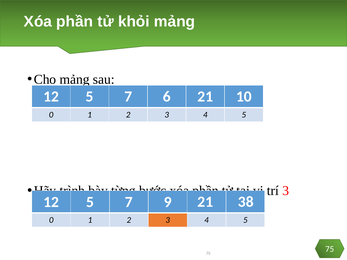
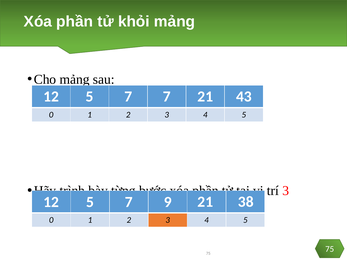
7 6: 6 -> 7 (167, 97)
10: 10 -> 43 (244, 97)
